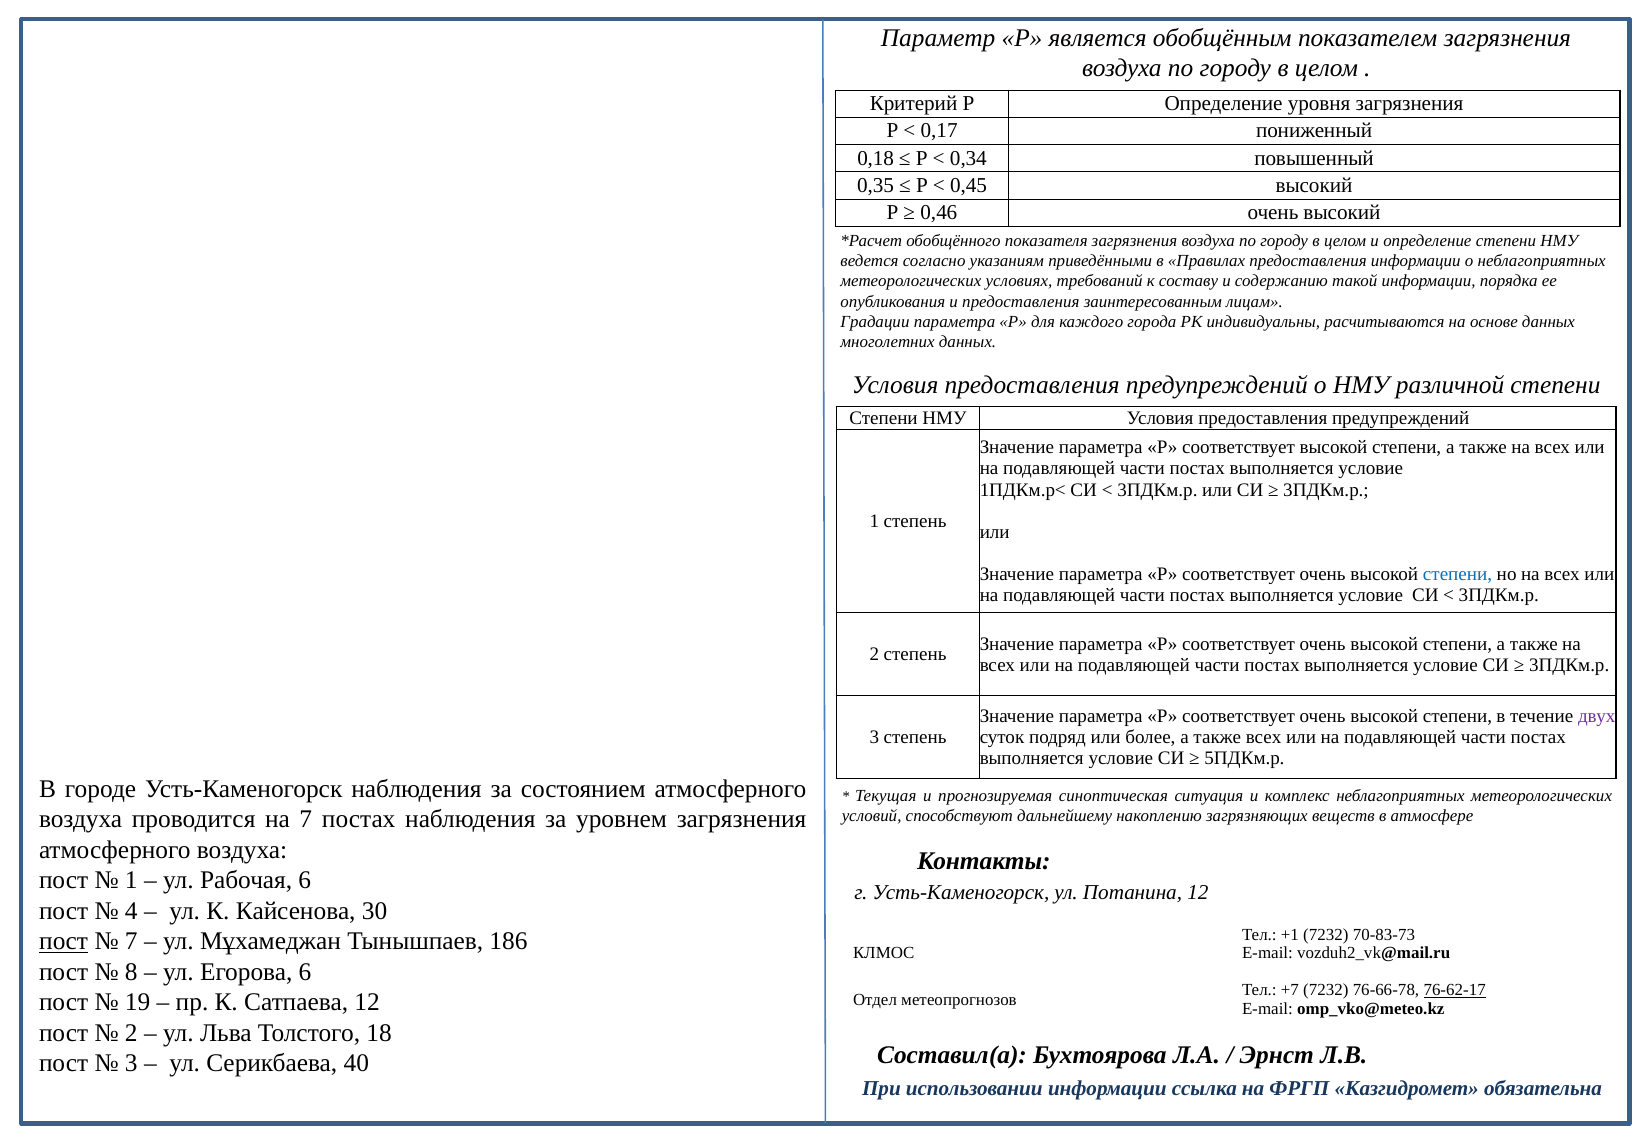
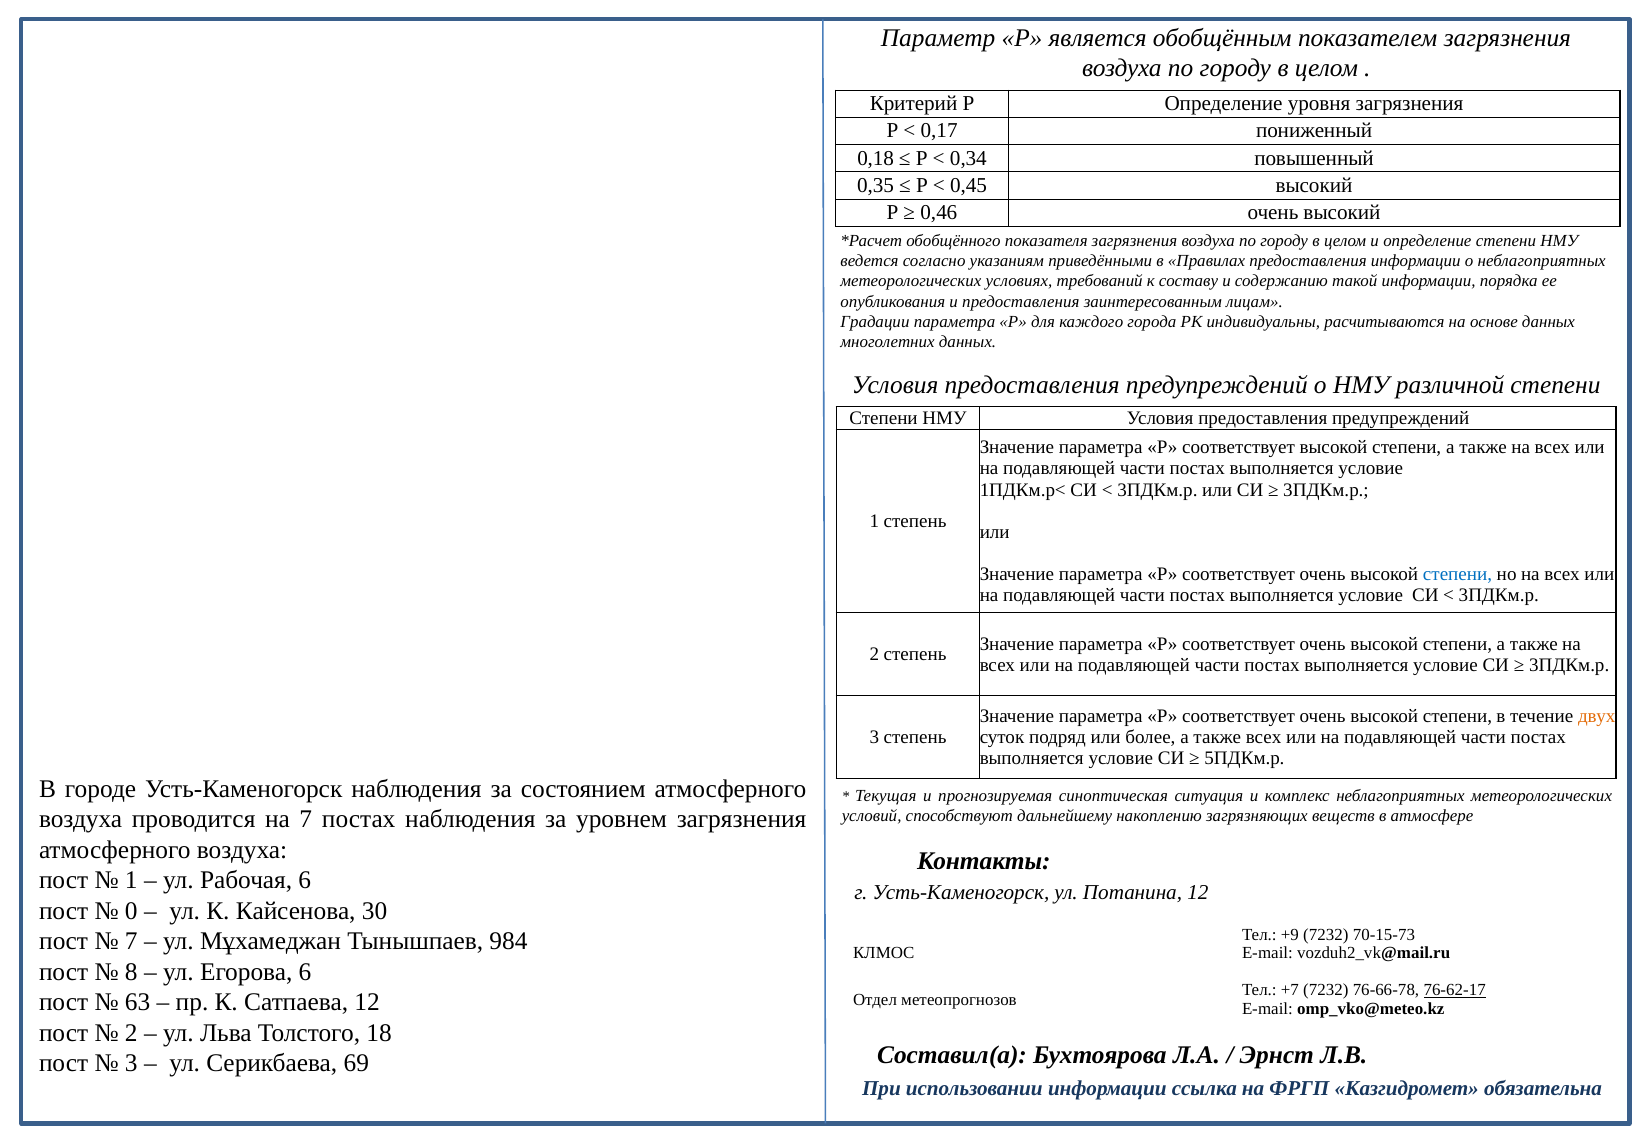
двух colour: purple -> orange (1597, 716)
4: 4 -> 0 (131, 911)
+1: +1 -> +9 (1290, 935)
70-83-73: 70-83-73 -> 70-15-73 (1384, 935)
пост underline: present -> none (64, 941)
186: 186 -> 984 (508, 941)
19: 19 -> 63 (138, 1002)
40: 40 -> 69 (356, 1063)
